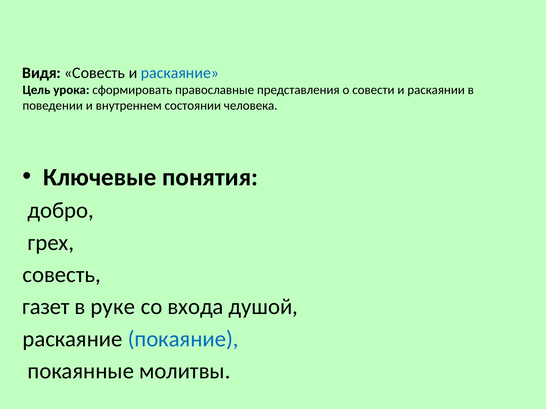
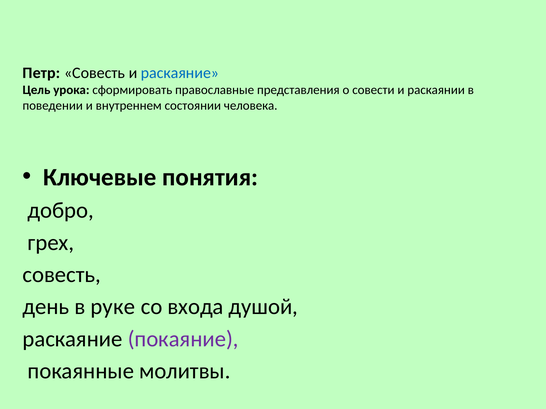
Видя: Видя -> Петр (41, 73)
газет: газет -> день (46, 307)
покаяние colour: blue -> purple (183, 339)
